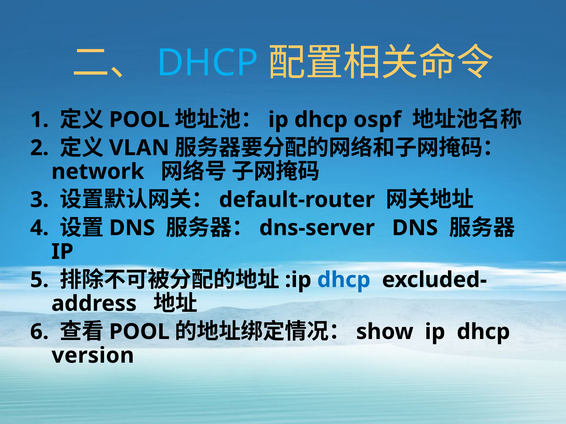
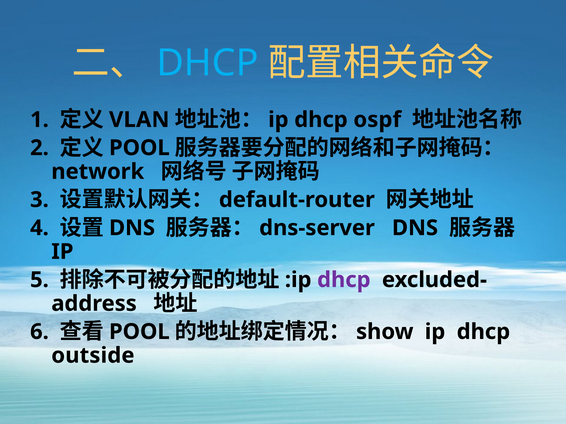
POOL: POOL -> VLAN (139, 120)
VLAN: VLAN -> POOL (139, 148)
dhcp colour: blue -> purple (344, 280)
version: version -> outside (93, 356)
